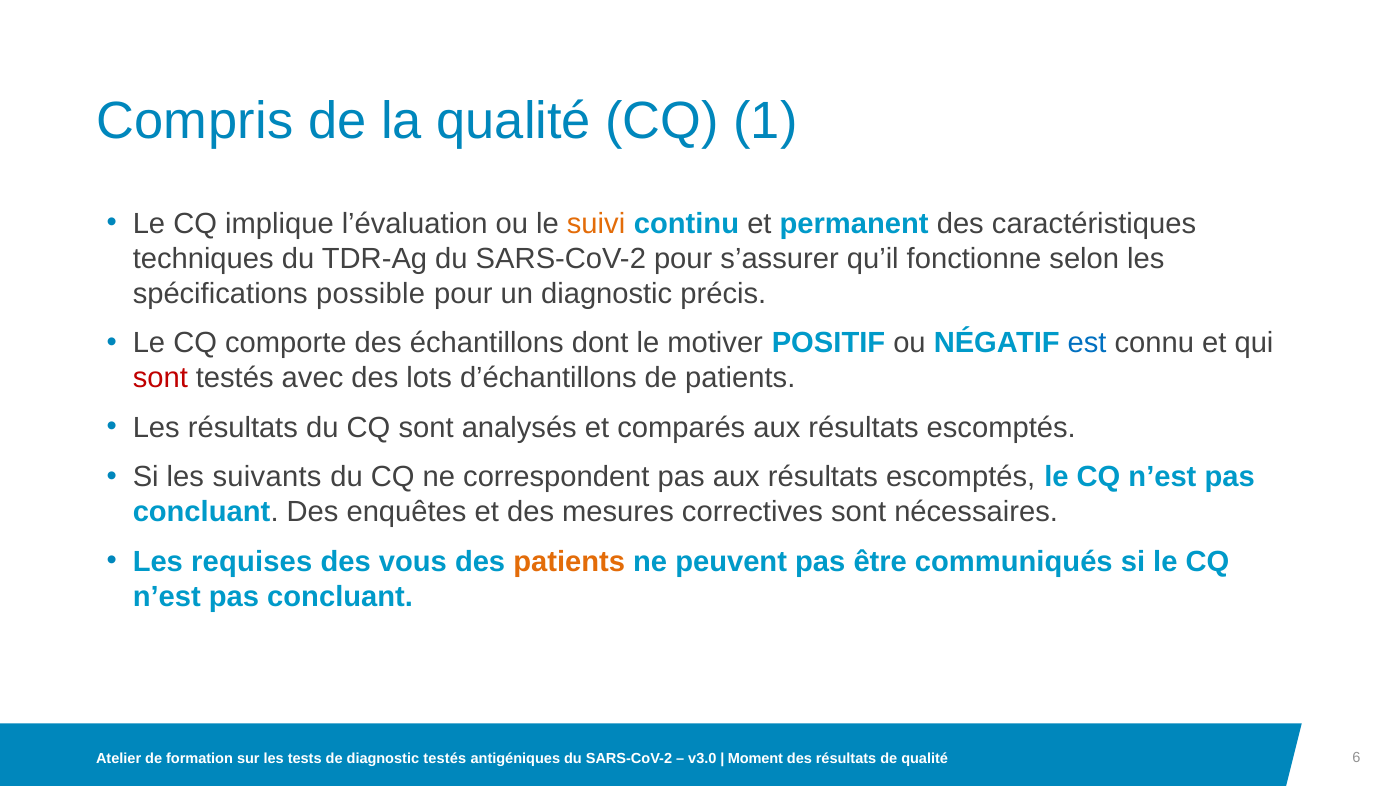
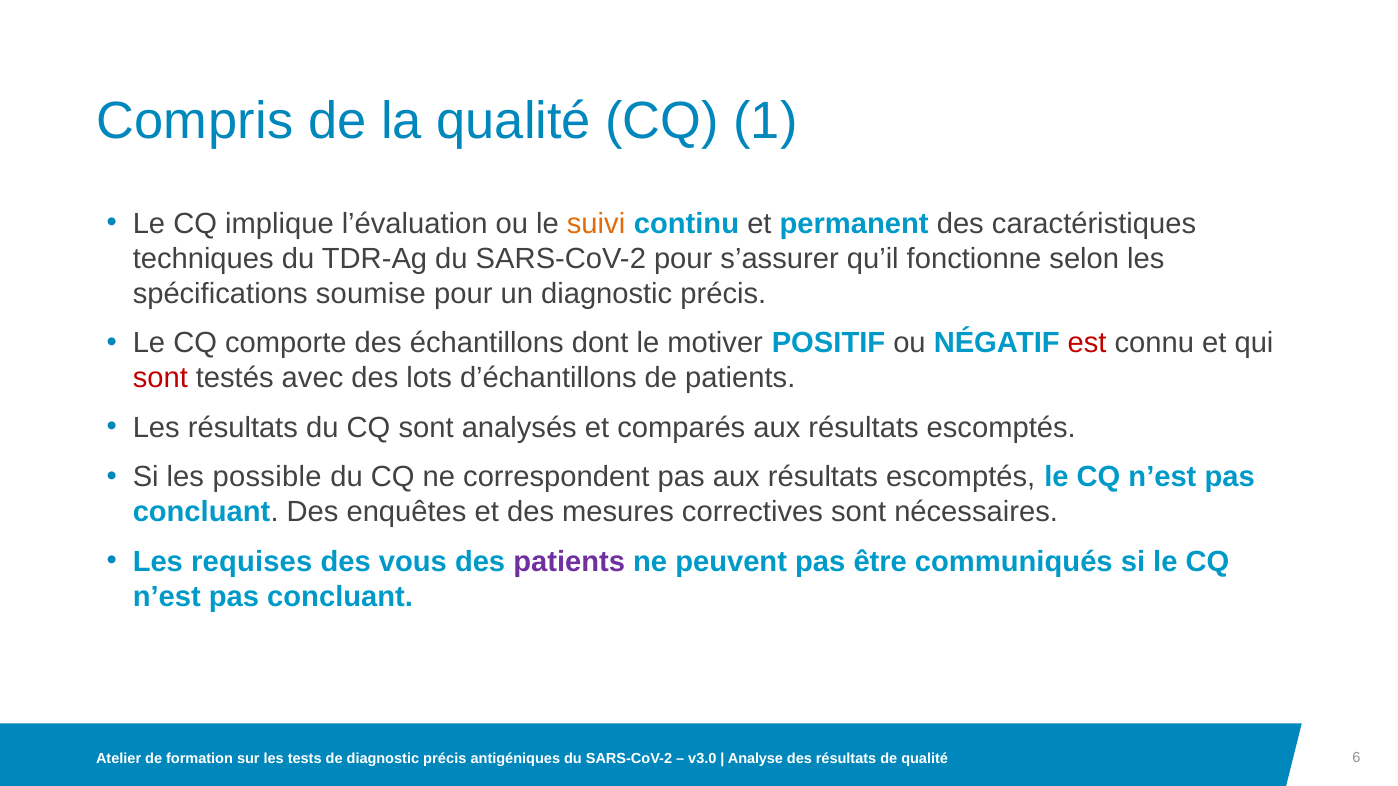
possible: possible -> soumise (371, 294)
est colour: blue -> red (1087, 343)
suivants: suivants -> possible (267, 477)
patients colour: orange -> purple (569, 562)
de diagnostic testés: testés -> précis (445, 759)
Moment: Moment -> Analyse (755, 759)
